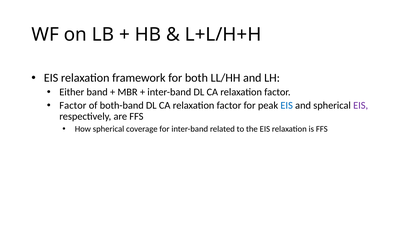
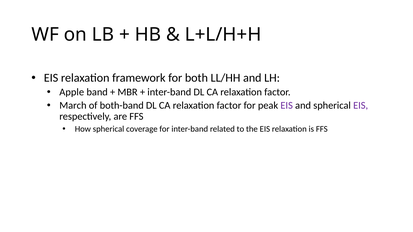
Either: Either -> Apple (72, 92)
Factor: Factor -> March (73, 106)
EIS colour: blue -> purple (287, 106)
